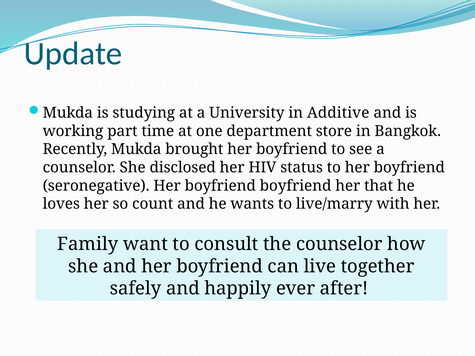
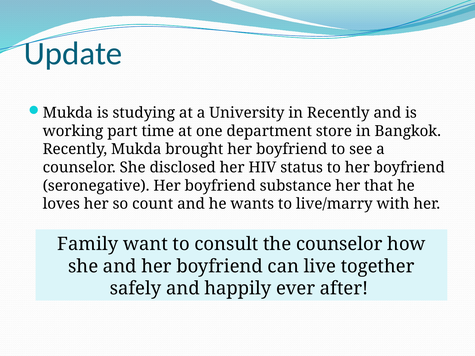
in Additive: Additive -> Recently (338, 113)
boyfriend boyfriend: boyfriend -> substance (296, 186)
